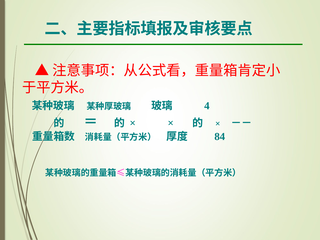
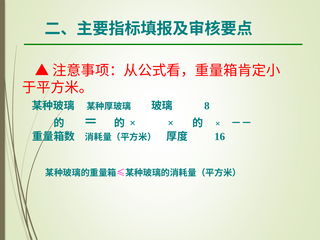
4: 4 -> 8 (207, 106)
84: 84 -> 16 (220, 136)
